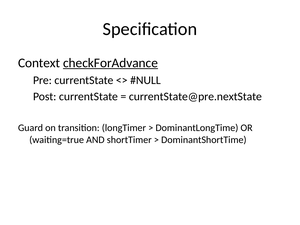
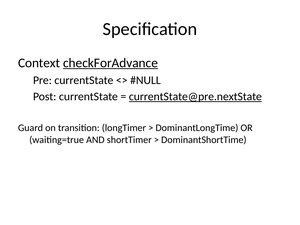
currentState@pre.nextState underline: none -> present (195, 97)
